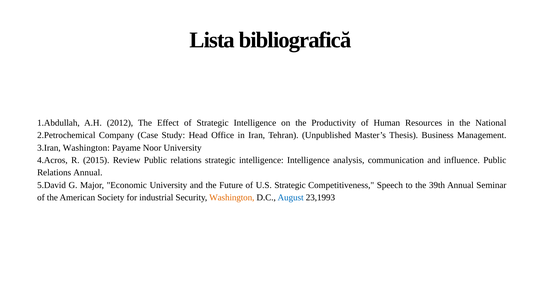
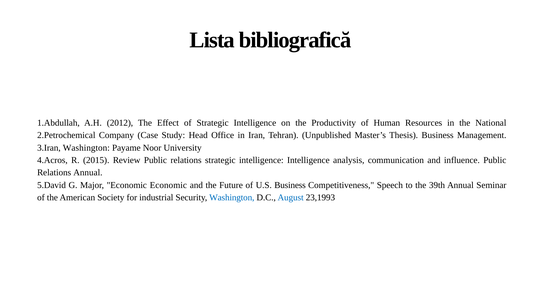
Economic University: University -> Economic (168, 185)
U.S Strategic: Strategic -> Business (290, 185)
Washington colour: orange -> blue (232, 198)
